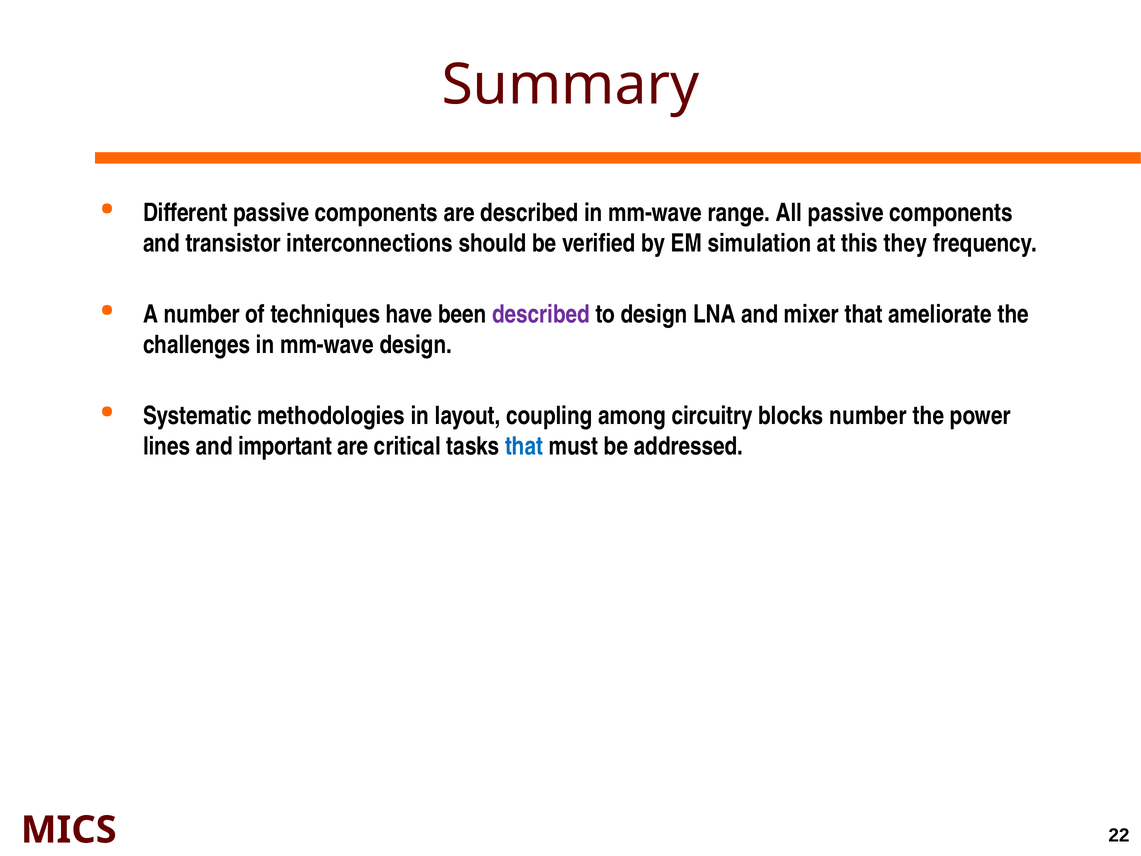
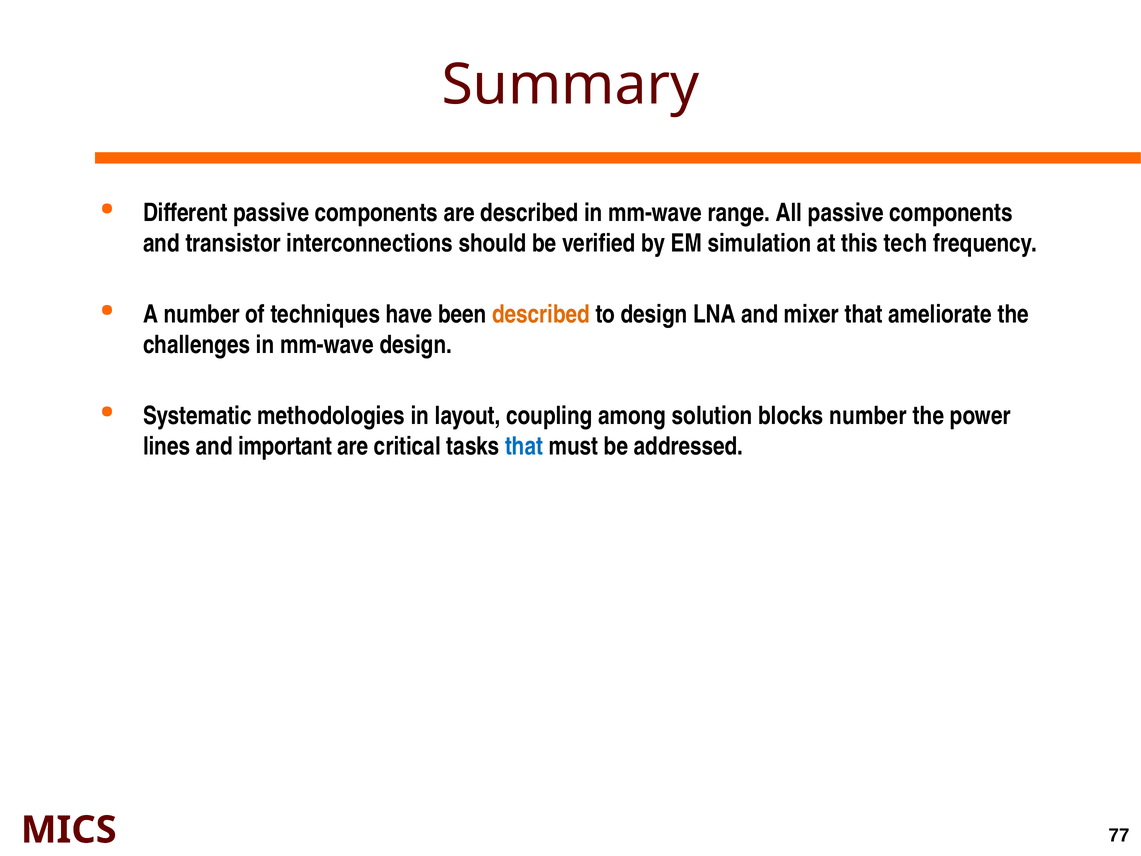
they: they -> tech (906, 243)
described colour: purple -> orange (541, 314)
circuitry: circuitry -> solution (712, 416)
22: 22 -> 77 (1119, 835)
